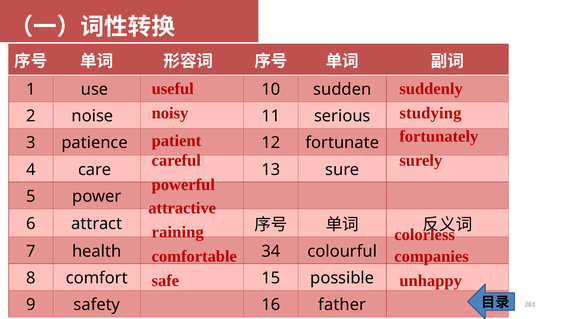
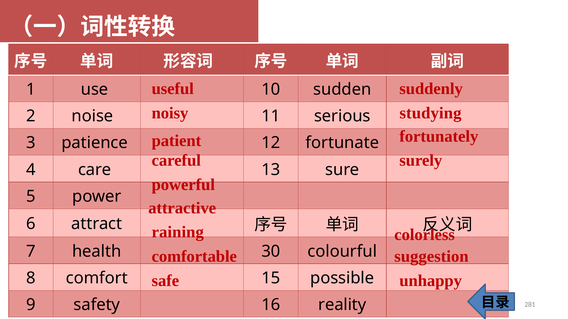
34: 34 -> 30 (271, 252)
companies: companies -> suggestion (431, 257)
father: father -> reality (342, 305)
